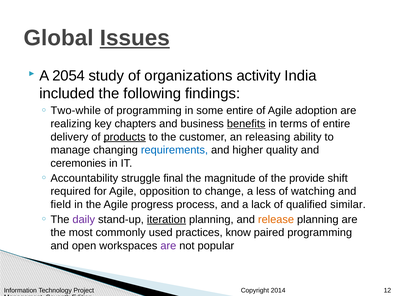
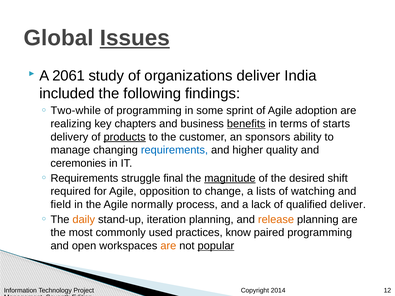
2054: 2054 -> 2061 (69, 76)
organizations activity: activity -> deliver (259, 76)
some entire: entire -> sprint (240, 111)
of entire: entire -> starts (336, 124)
releasing: releasing -> sponsors (268, 137)
Accountability: Accountability -> Requirements (84, 178)
magnitude underline: none -> present (230, 178)
provide: provide -> desired (307, 178)
less: less -> lists (266, 191)
progress: progress -> normally (152, 205)
qualified similar: similar -> deliver (348, 205)
daily colour: purple -> orange (84, 220)
iteration underline: present -> none (166, 220)
are colour: purple -> orange (168, 246)
popular underline: none -> present (216, 246)
